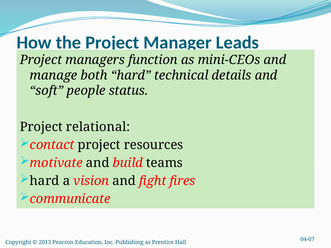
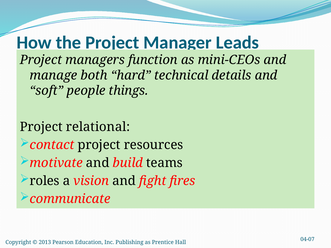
status: status -> things (128, 91)
hard: hard -> roles (45, 181)
